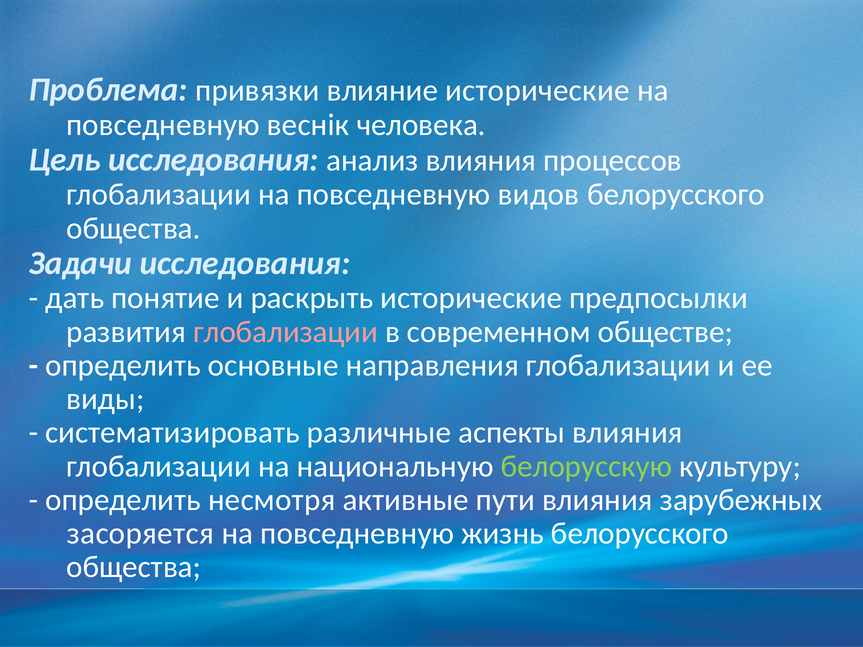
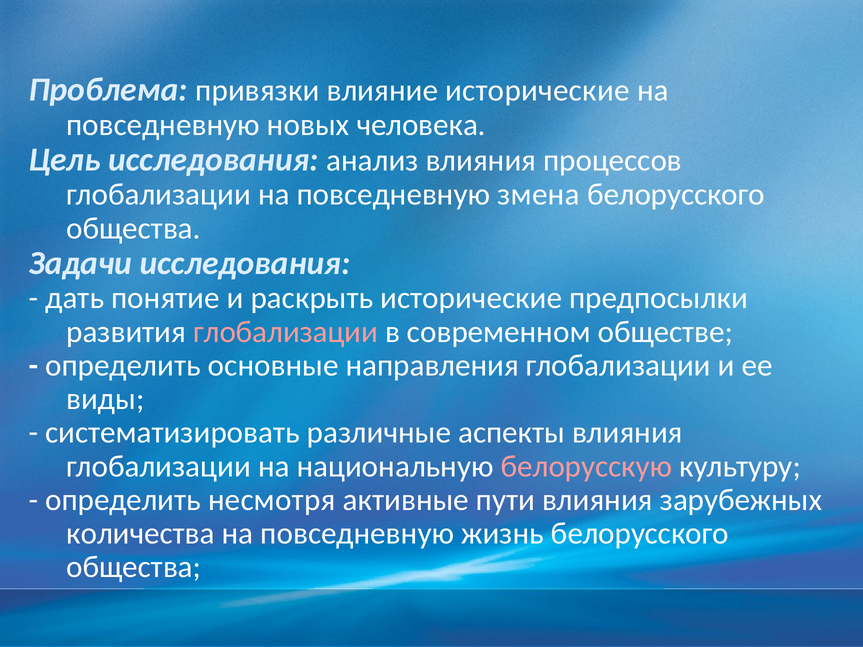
веснiк: веснiк -> новых (308, 125)
видов: видов -> змена (539, 195)
белорусскую colour: light green -> pink (587, 466)
засоряется: засоряется -> количества (140, 534)
